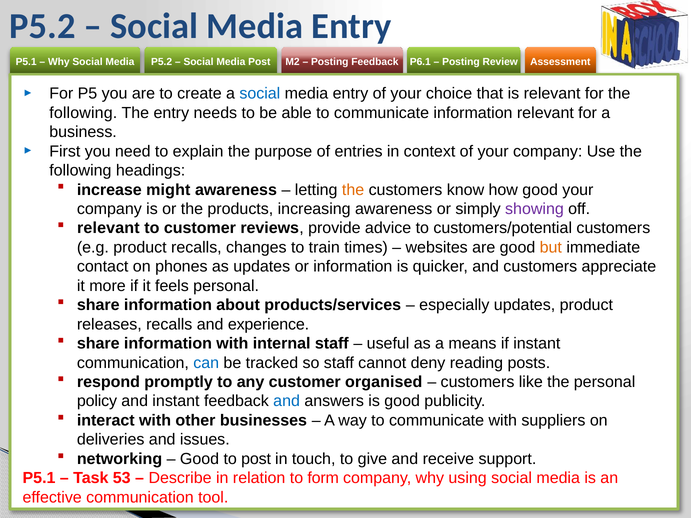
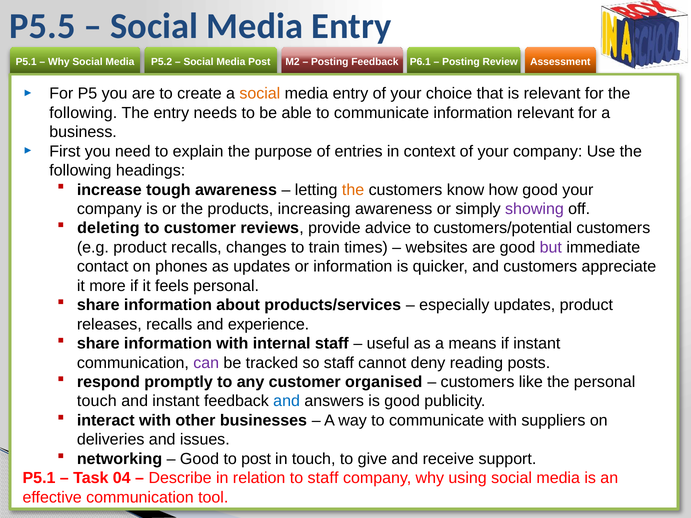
P5.2: P5.2 -> P5.5 (43, 26)
social colour: blue -> orange (260, 94)
might: might -> tough (168, 190)
relevant: relevant -> deleting (108, 228)
but colour: orange -> purple (551, 248)
can colour: blue -> purple (206, 363)
policy: policy -> touch (97, 401)
53: 53 -> 04 (122, 478)
to form: form -> staff (323, 478)
